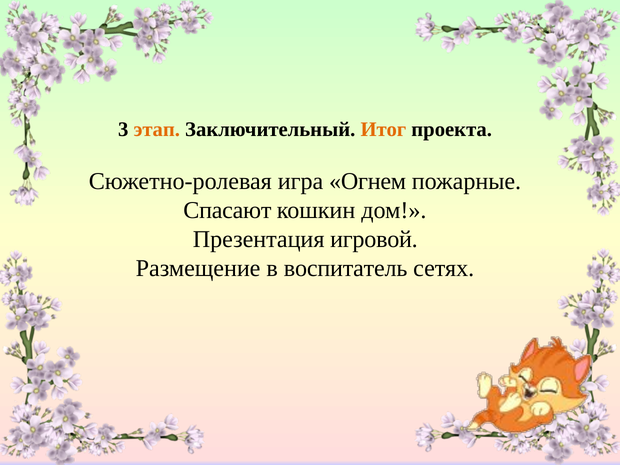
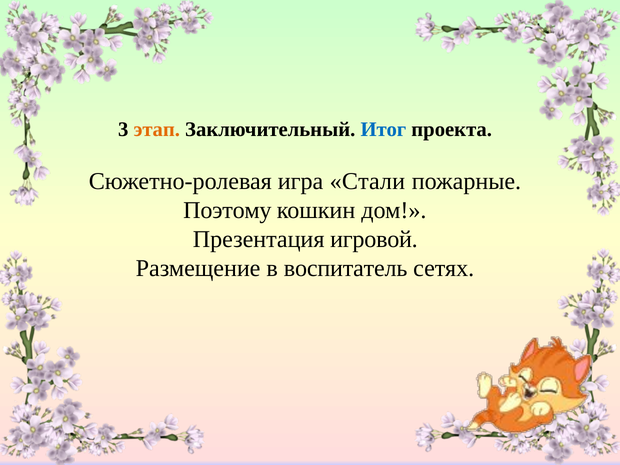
Итог colour: orange -> blue (383, 129)
Огнем: Огнем -> Стали (367, 181)
Спасают: Спасают -> Поэтому (227, 210)
